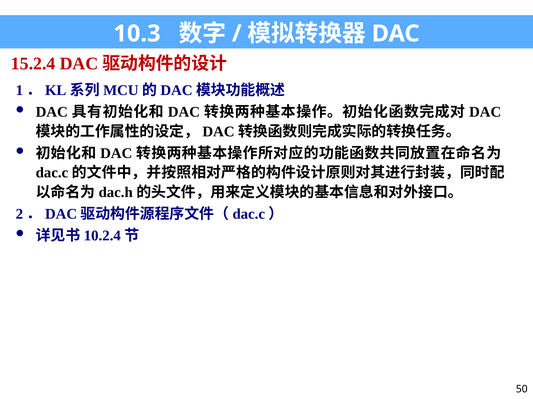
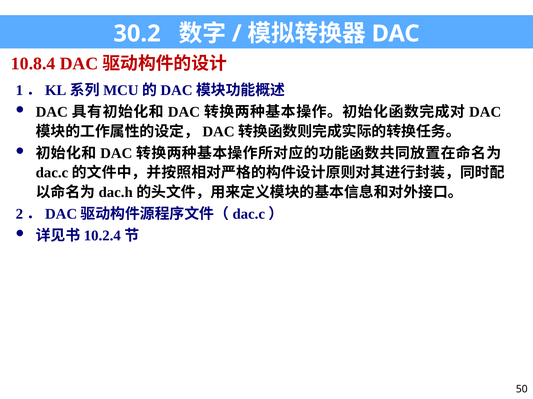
10.3: 10.3 -> 30.2 (137, 34)
15.2.4: 15.2.4 -> 10.8.4 (33, 64)
